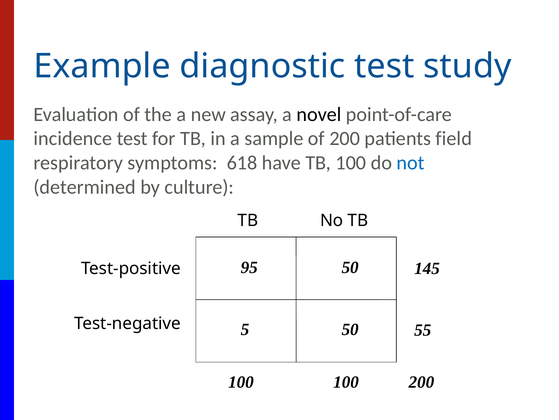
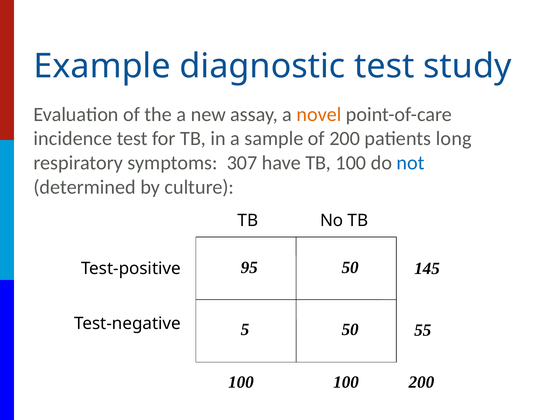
novel colour: black -> orange (319, 114)
field: field -> long (454, 138)
618: 618 -> 307 (242, 163)
